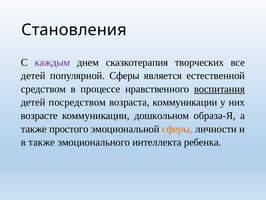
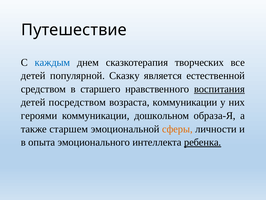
Становления: Становления -> Путешествие (74, 30)
каждым colour: purple -> blue (52, 62)
популярной Сферы: Сферы -> Сказку (124, 76)
процессе: процессе -> старшего (100, 89)
возрасте: возрасте -> героями (39, 115)
простого: простого -> старшем (69, 129)
в также: также -> опыта (42, 142)
ребенка underline: none -> present (203, 142)
